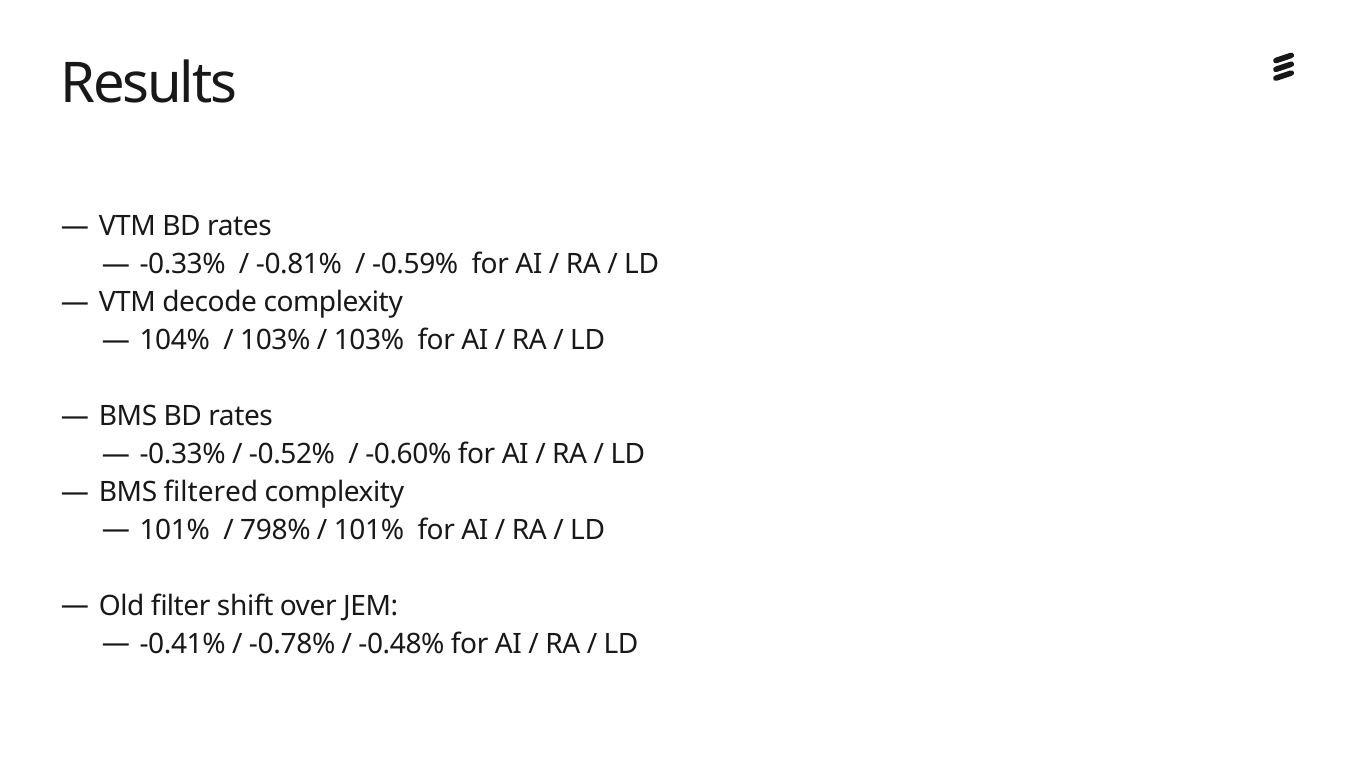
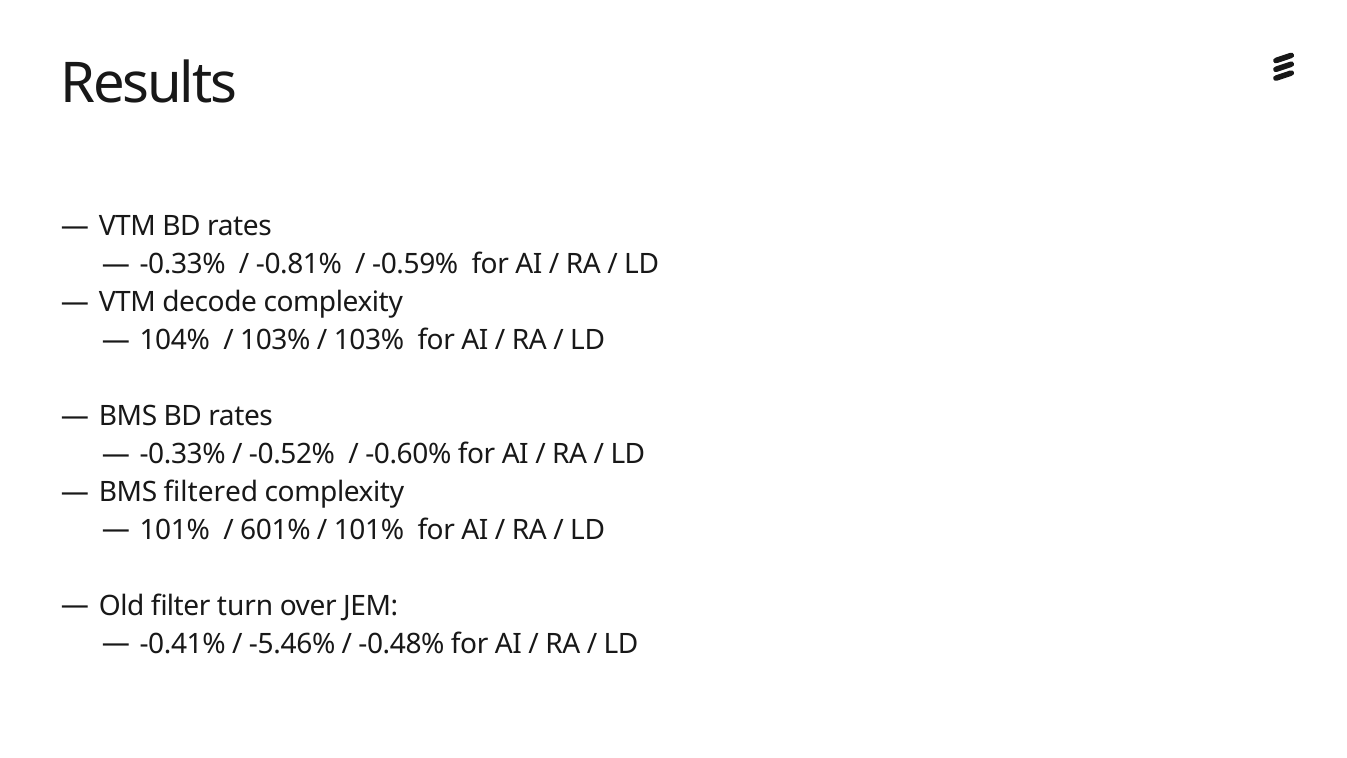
798%: 798% -> 601% (275, 530)
shift: shift -> turn (245, 606)
-0.78%: -0.78% -> -5.46% (292, 644)
